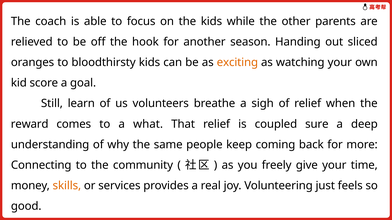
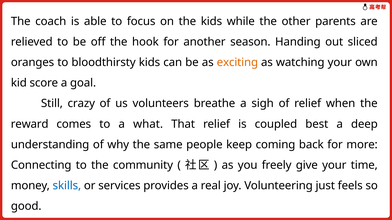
learn: learn -> crazy (81, 104)
sure: sure -> best (317, 124)
skills colour: orange -> blue (67, 186)
